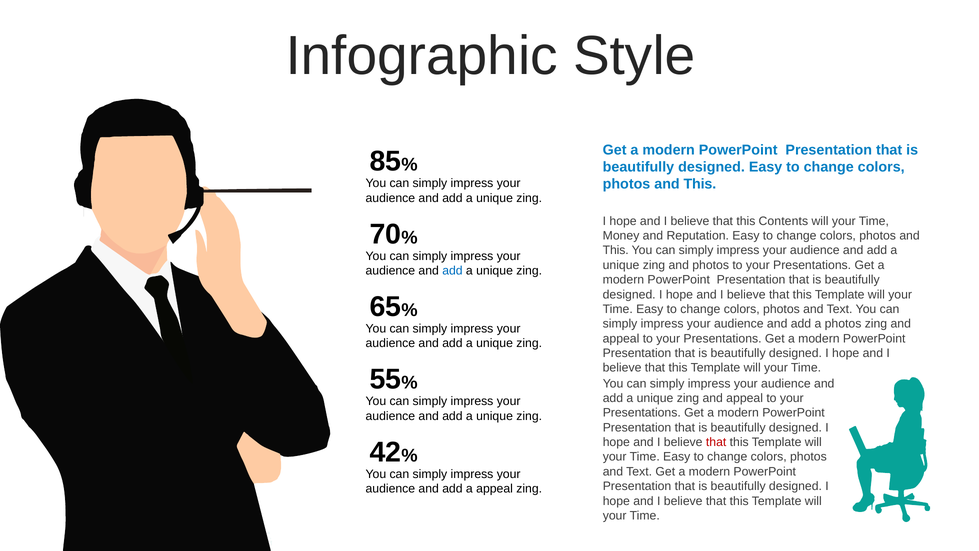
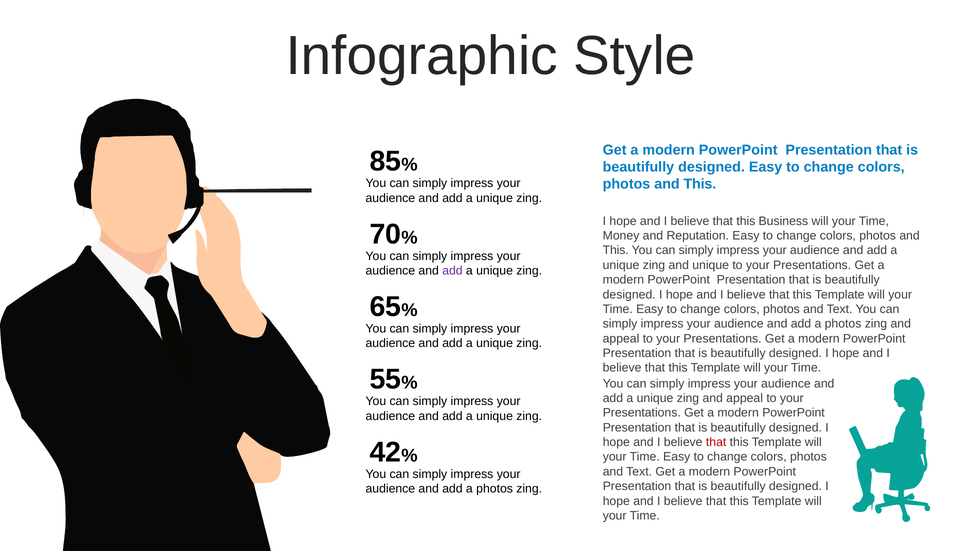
Contents: Contents -> Business (783, 221)
and photos: photos -> unique (711, 265)
add colour: blue -> purple (452, 271)
appeal: appeal -> photos (495, 488)
